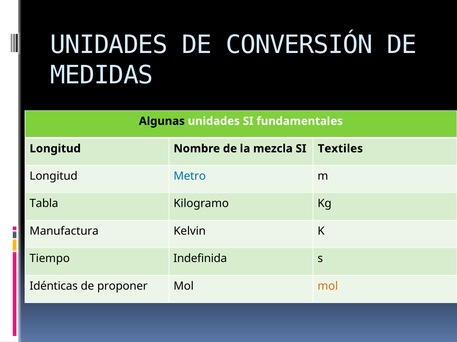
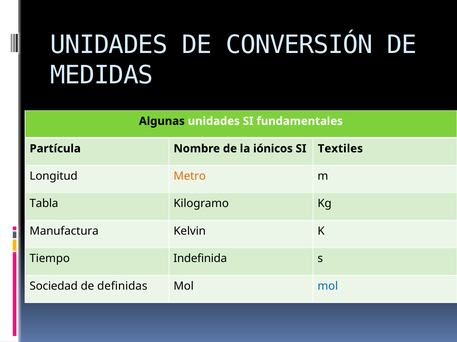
Longitud: Longitud -> Partícula (55, 149)
mezcla: mezcla -> iónicos (273, 149)
Metro colour: blue -> orange (190, 176)
Idénticas: Idénticas -> Sociedad (54, 287)
proponer: proponer -> definidas (122, 287)
mol colour: orange -> blue (328, 287)
